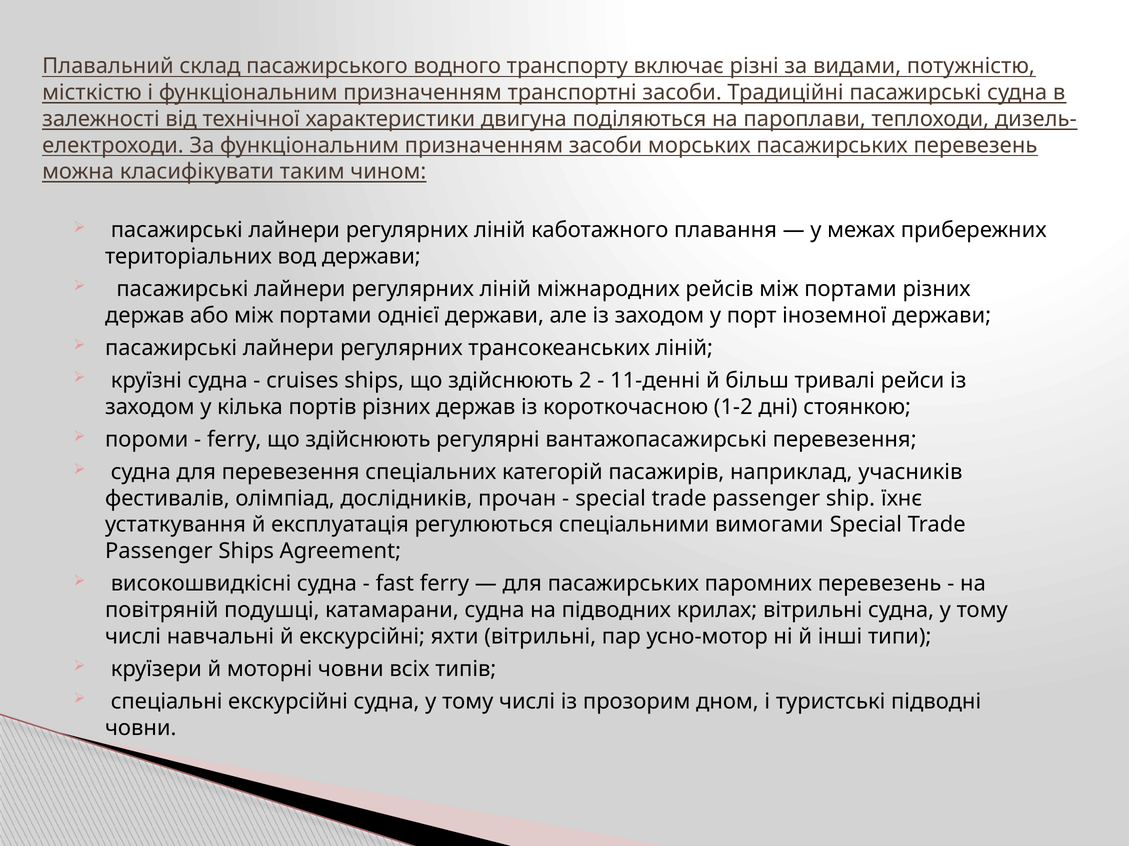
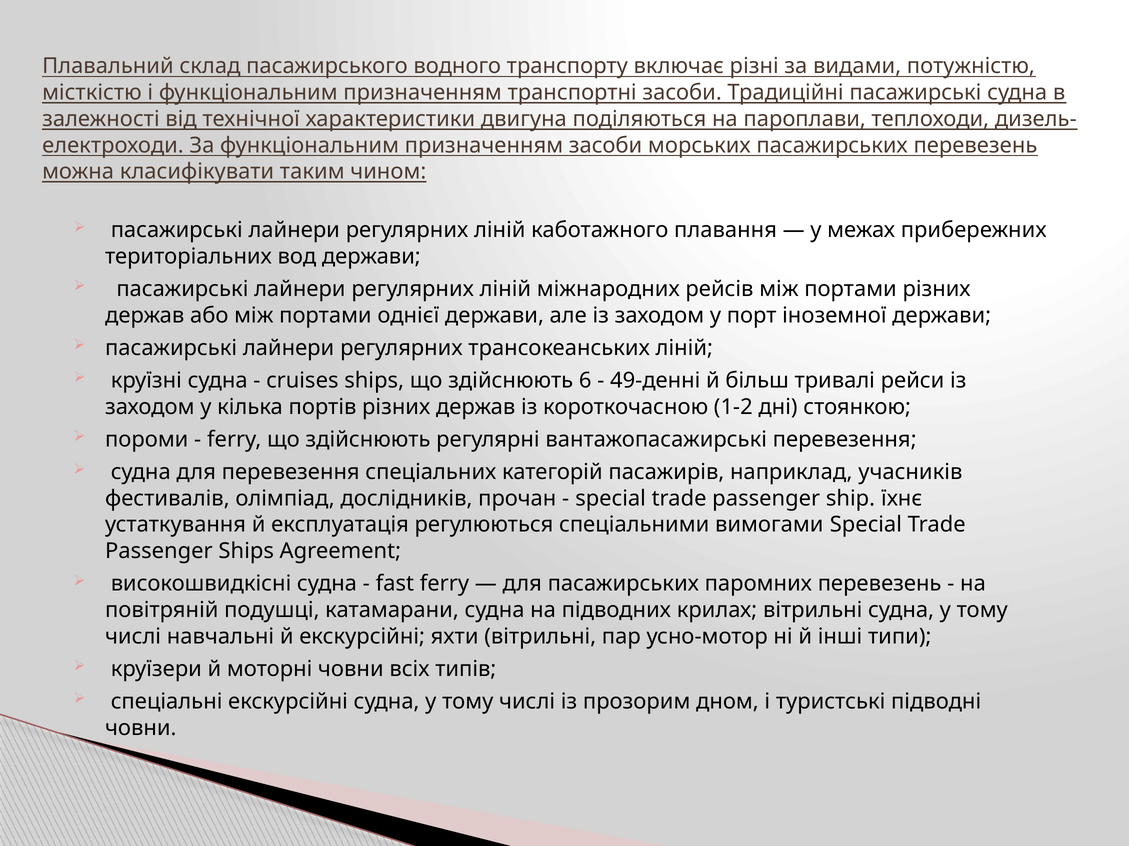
2: 2 -> 6 (585, 381)
11-денні: 11-денні -> 49-денні (655, 381)
